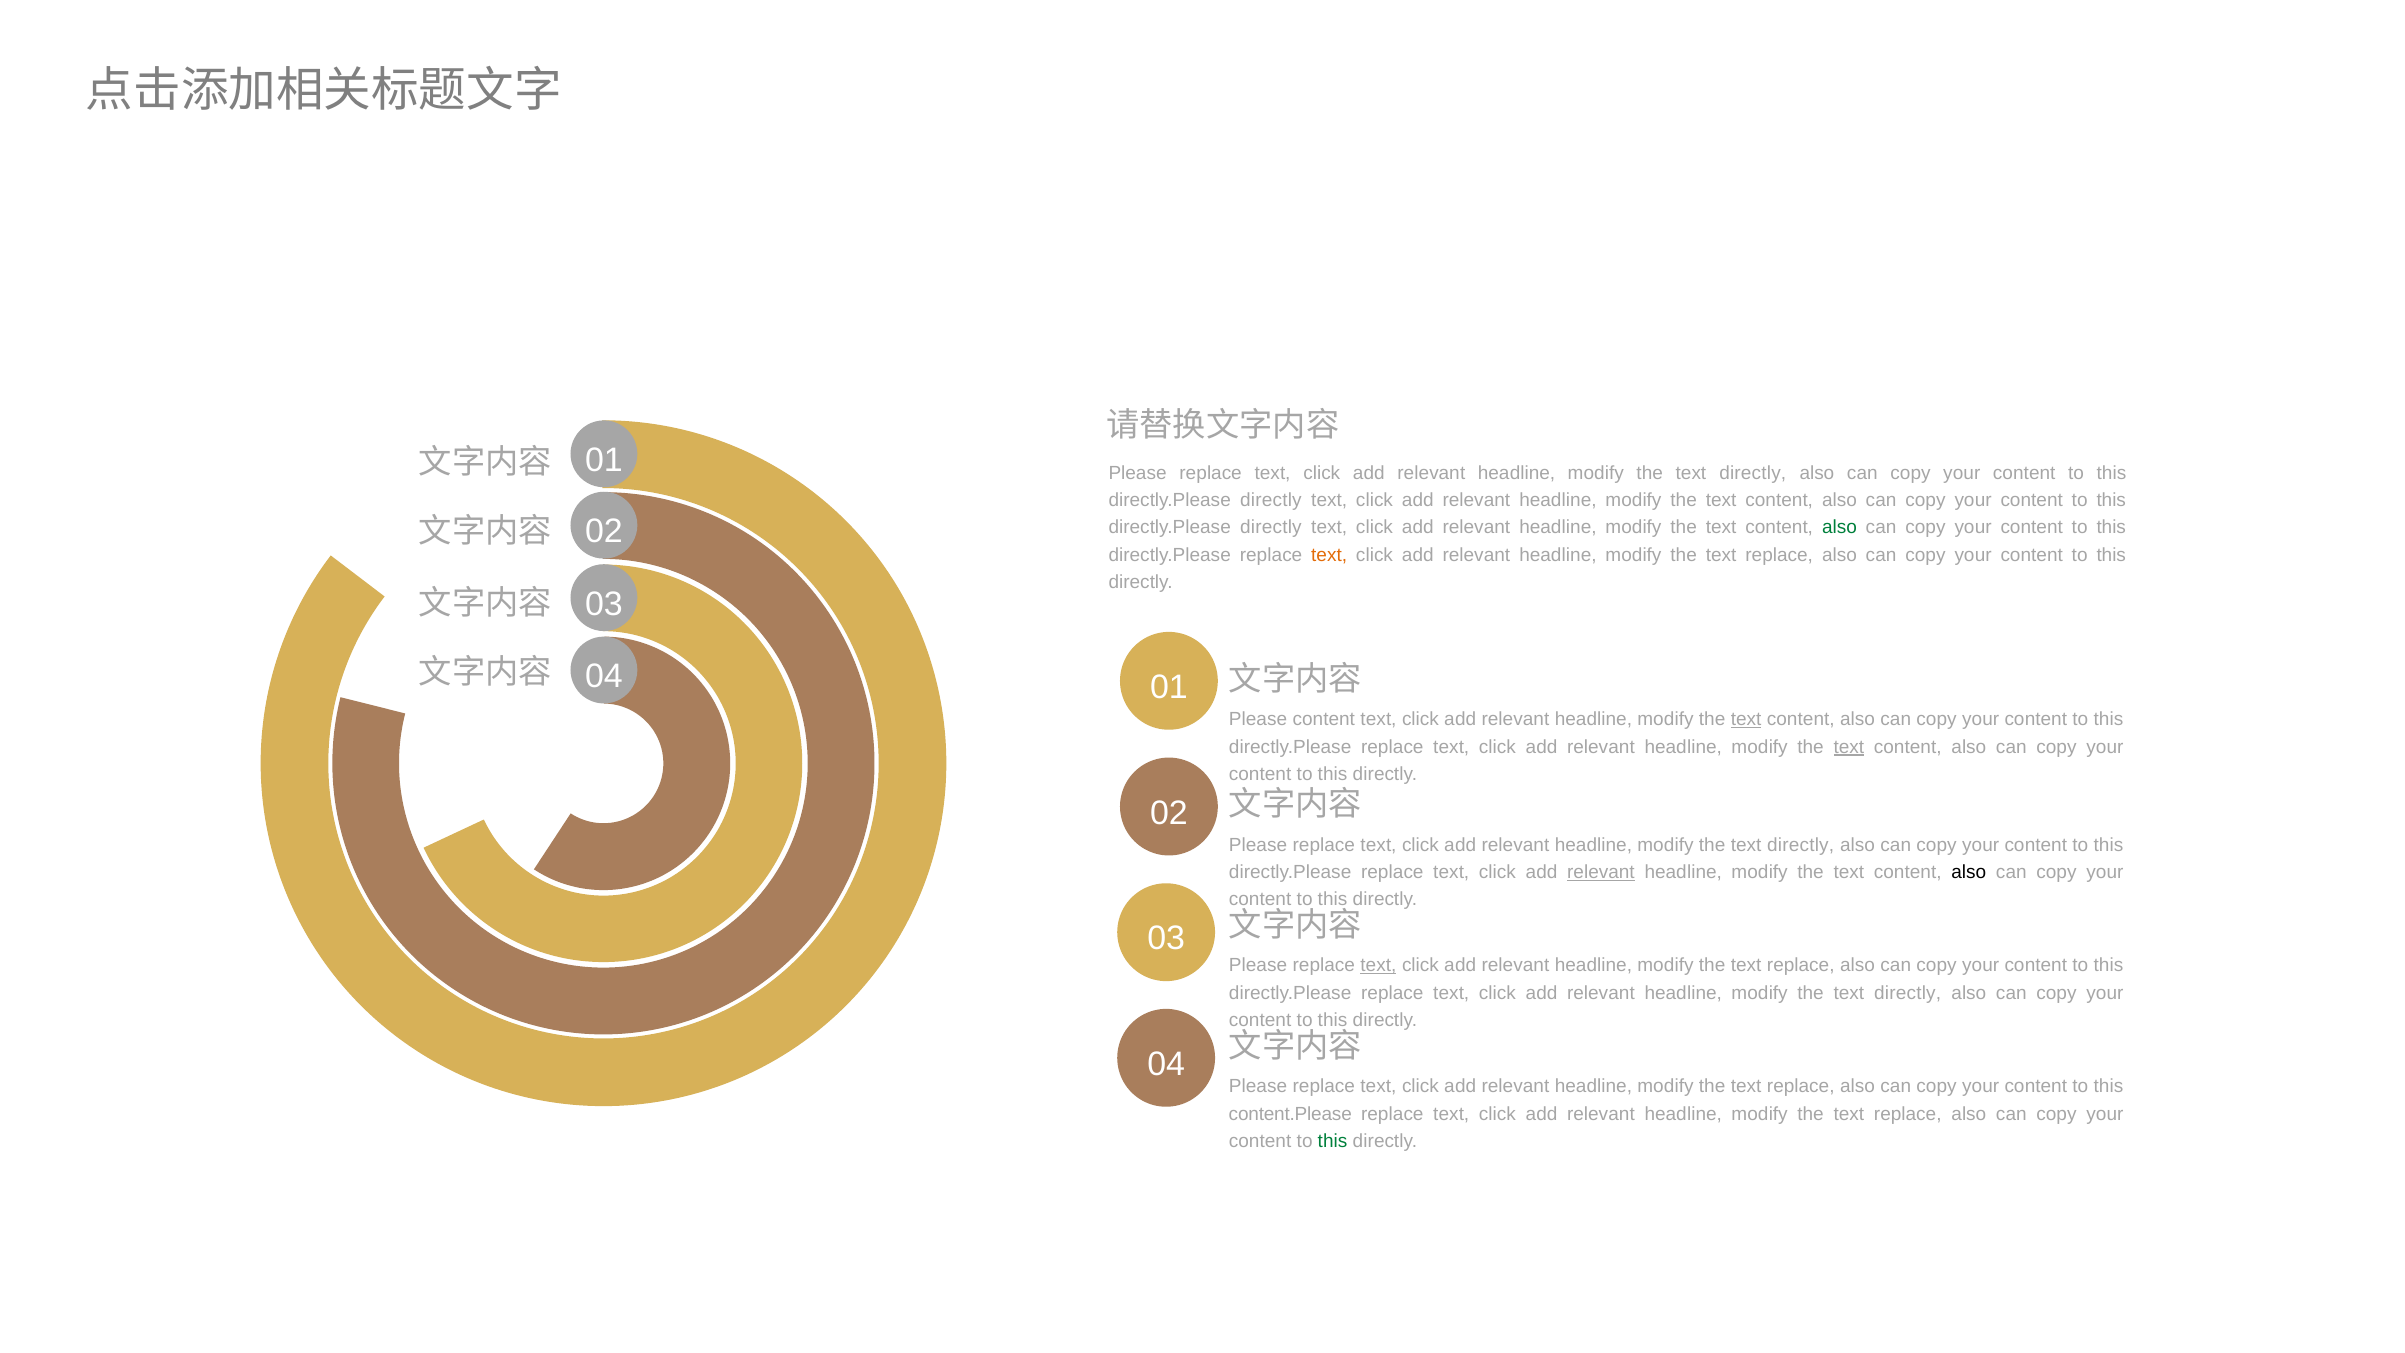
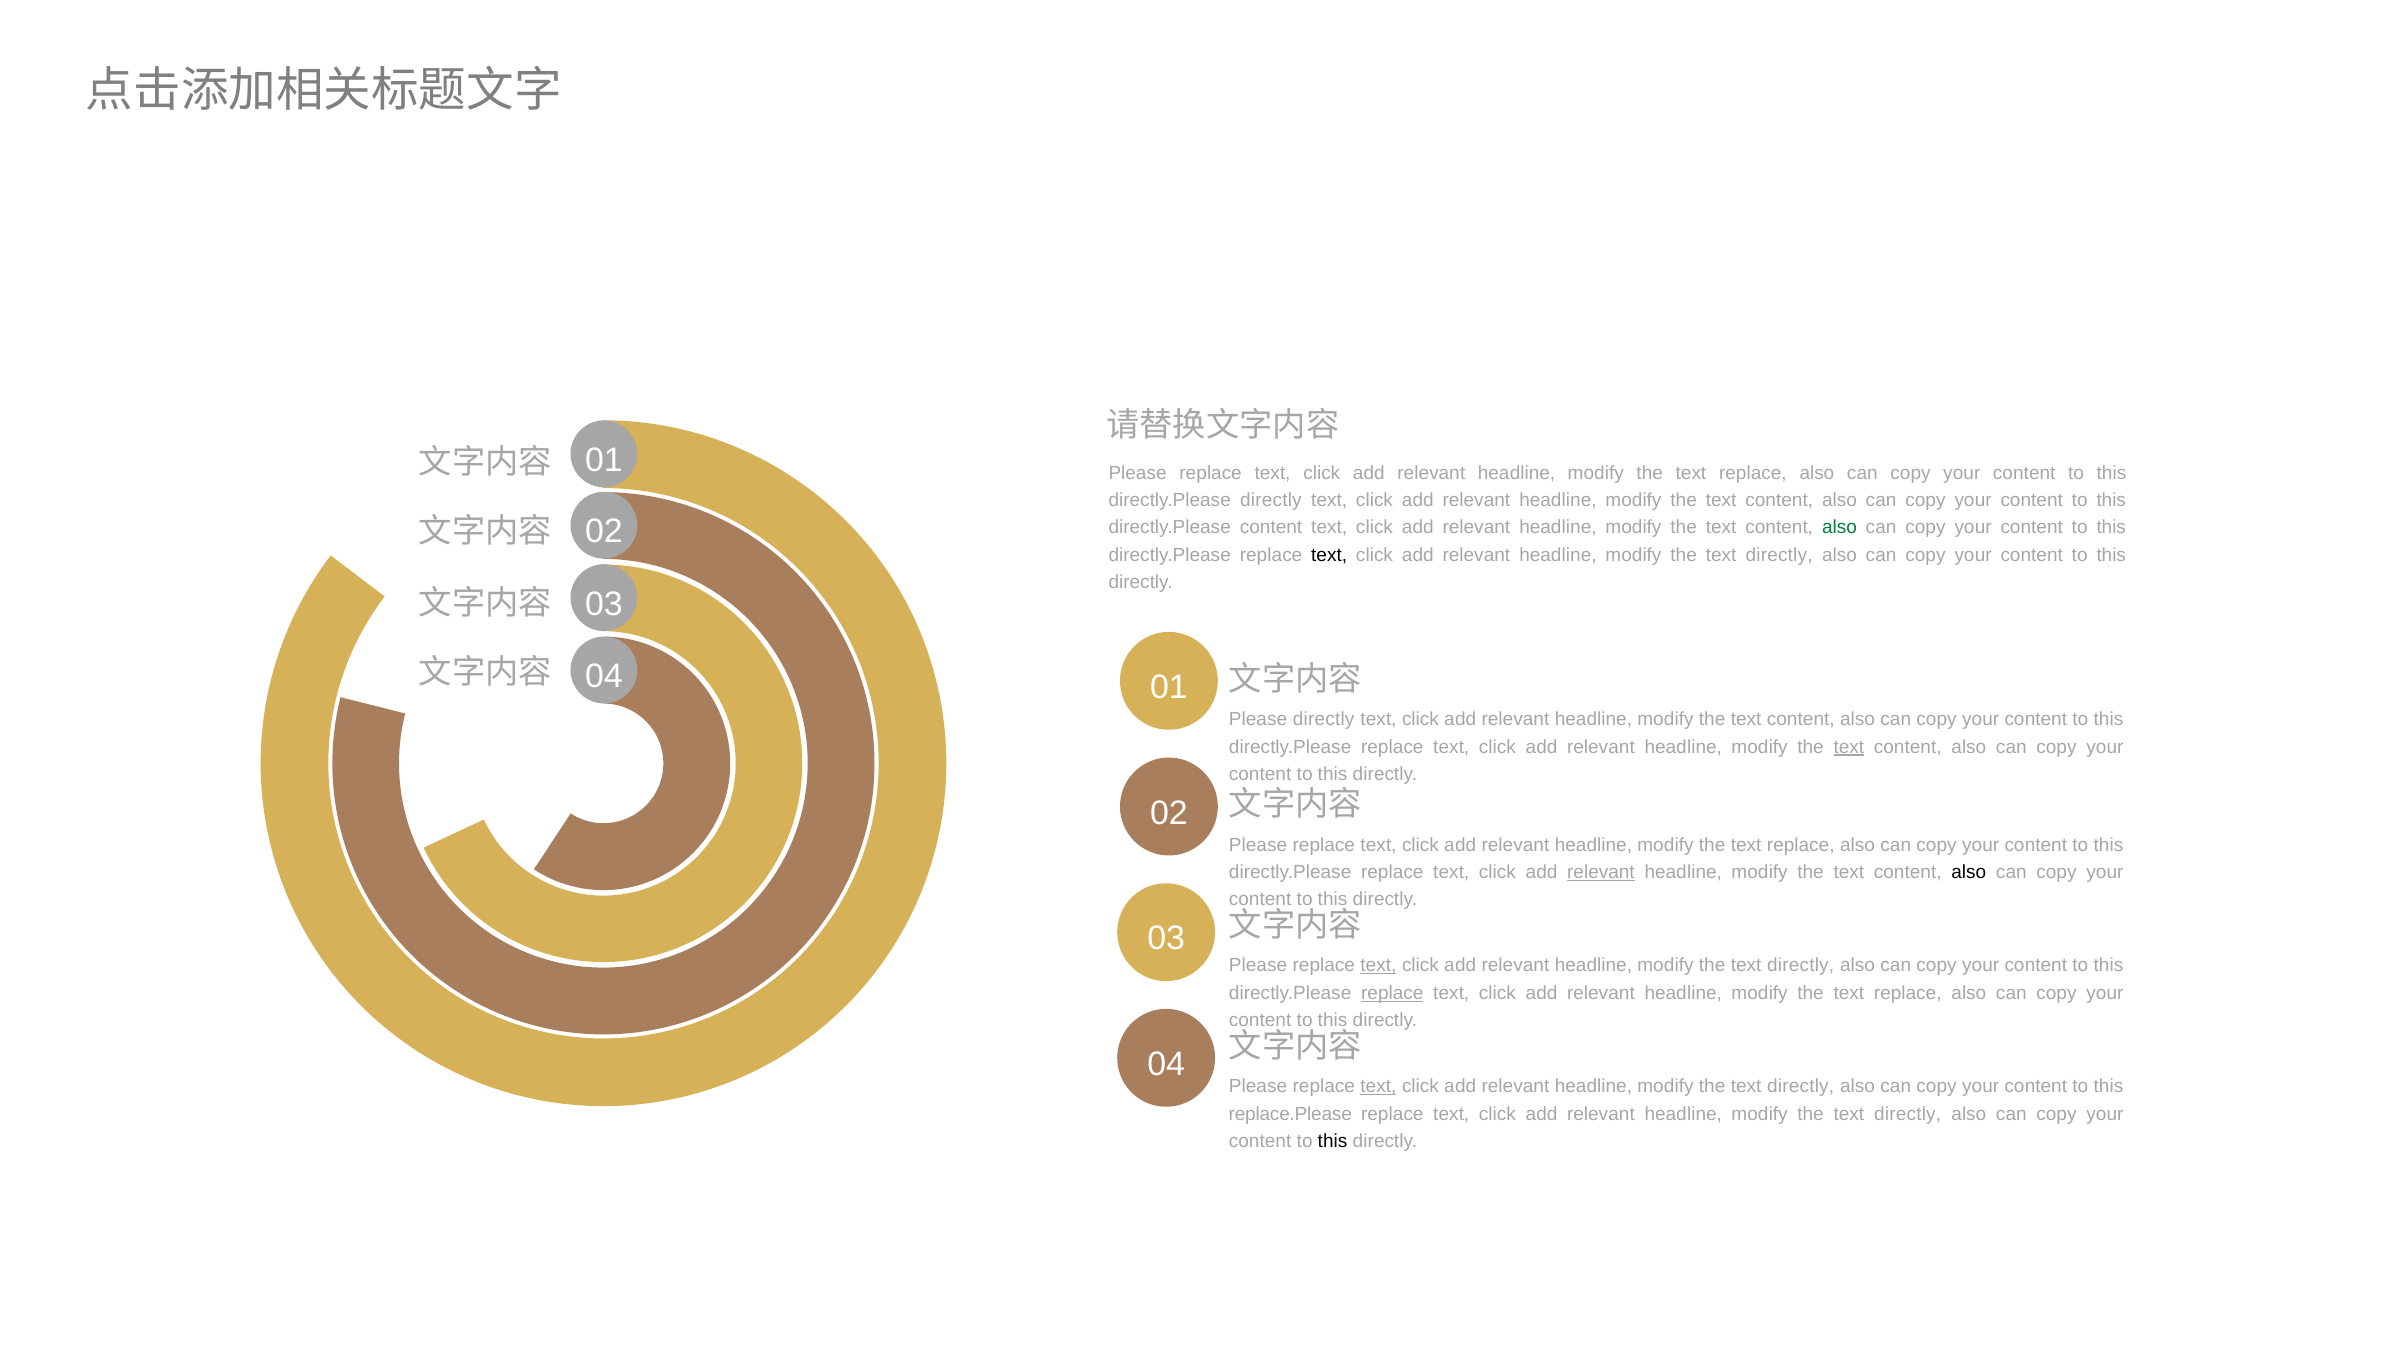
directly: directly -> replace (1753, 473)
directly: directly -> content (1271, 528)
text colour: orange -> black (1329, 555)
replace: replace -> directly (1779, 555)
Please content: content -> directly (1324, 719)
text underline: present -> none (1746, 719)
directly: directly -> replace (1801, 845)
replace: replace -> directly (1801, 966)
replace underline: none -> present (1392, 993)
directly: directly -> replace (1908, 993)
text underline: none -> present (1378, 1086)
replace: replace -> directly (1801, 1086)
content.Please: content.Please -> replace.Please (1290, 1114)
replace: replace -> directly (1908, 1114)
this colour: green -> black (1333, 1141)
